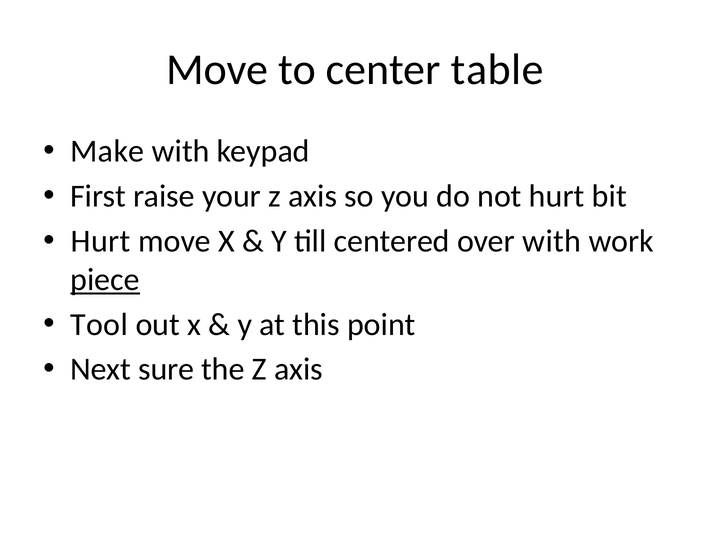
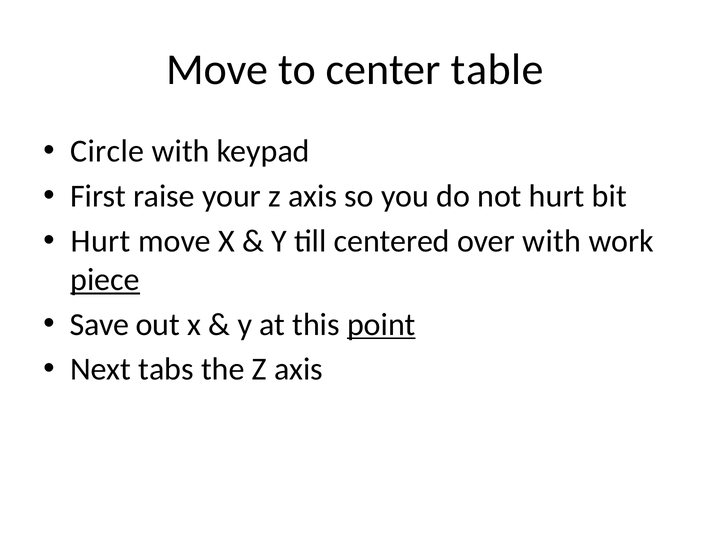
Make: Make -> Circle (107, 151)
Tool: Tool -> Save (99, 324)
point underline: none -> present (381, 324)
sure: sure -> tabs (166, 369)
